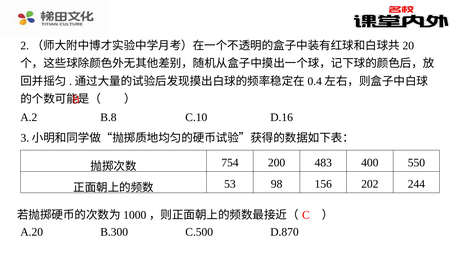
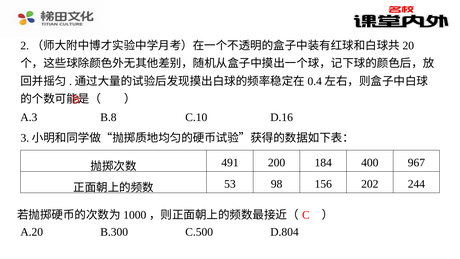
A.2: A.2 -> A.3 (29, 117)
754: 754 -> 491 (230, 163)
483: 483 -> 184 (323, 163)
550: 550 -> 967 (416, 163)
D.870: D.870 -> D.804 (284, 232)
